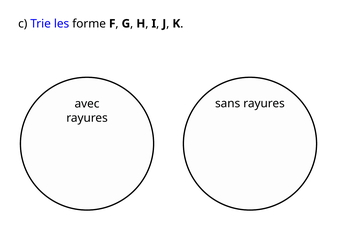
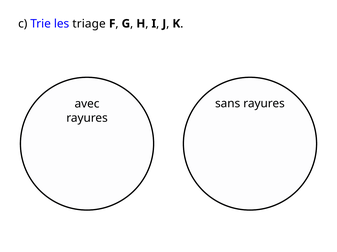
forme: forme -> triage (89, 24)
